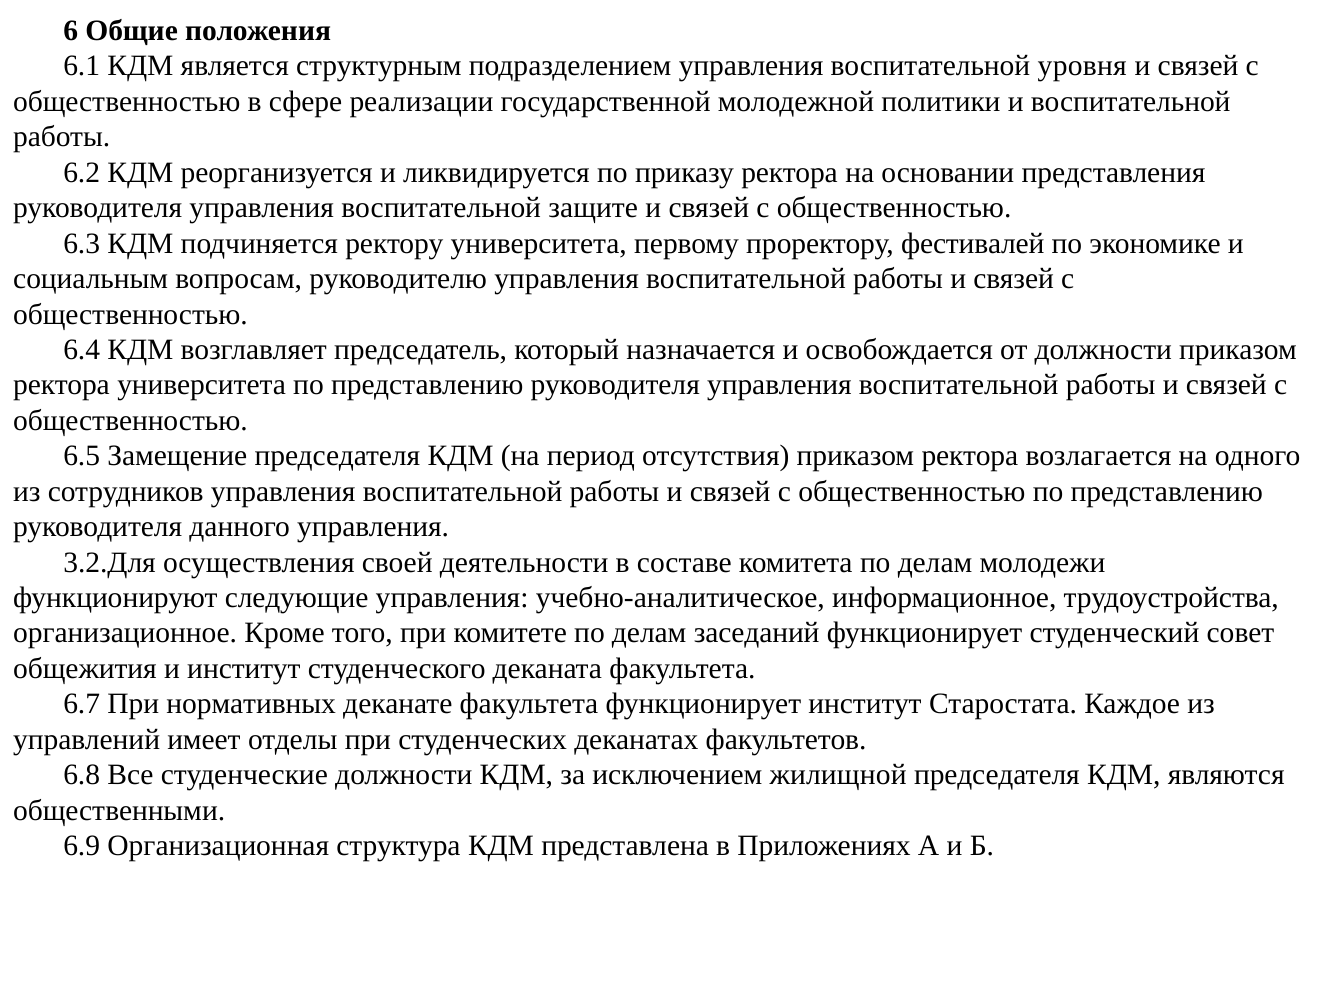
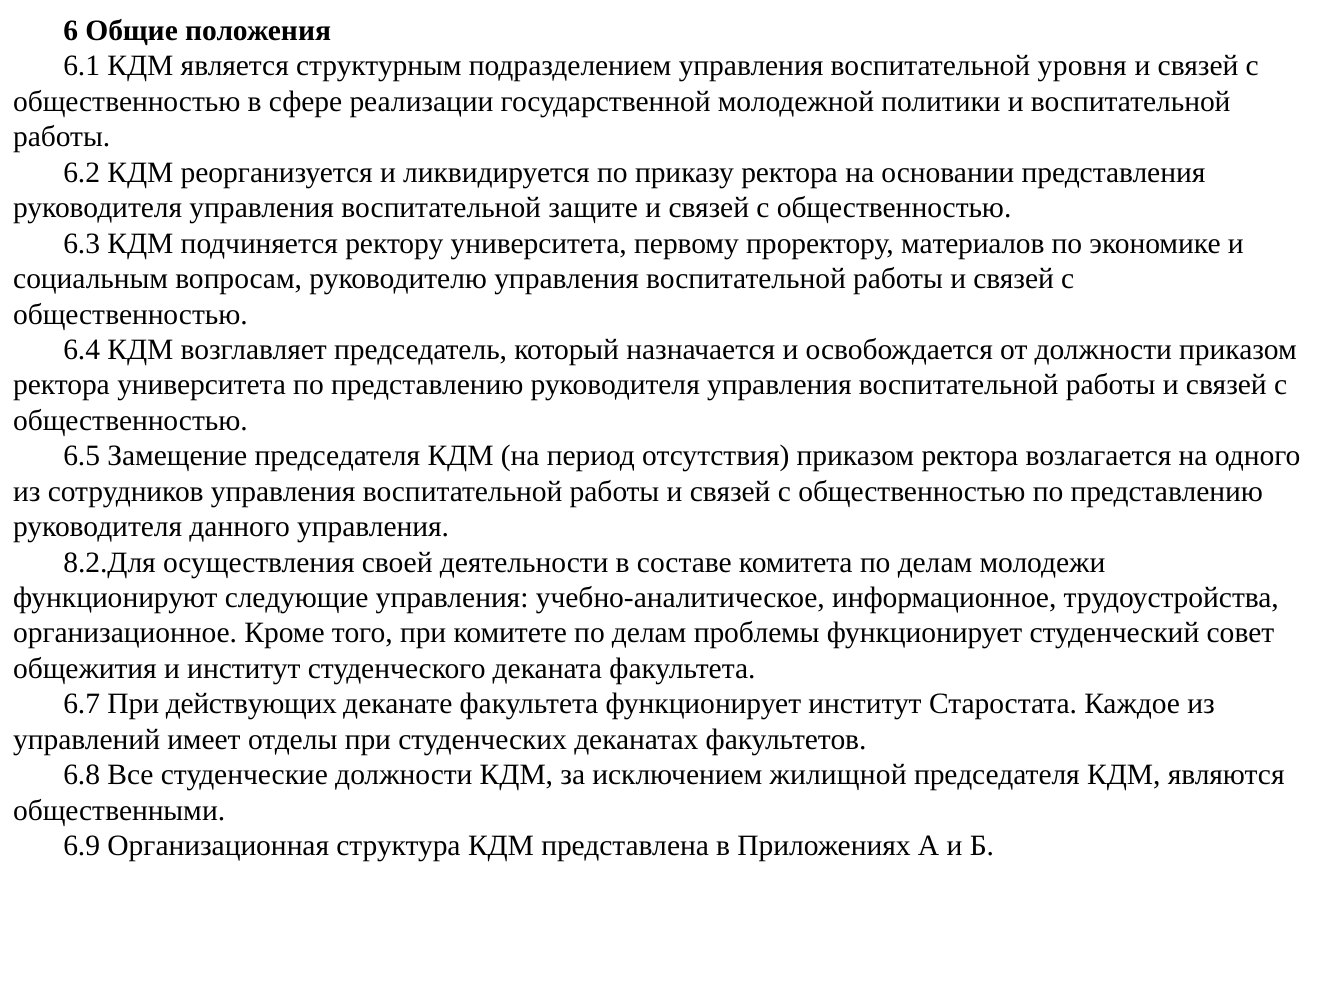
фестивалей: фестивалей -> материалов (973, 244)
3.2.Для: 3.2.Для -> 8.2.Для (110, 563)
заседаний: заседаний -> проблемы (757, 633)
нормативных: нормативных -> действующих (251, 704)
